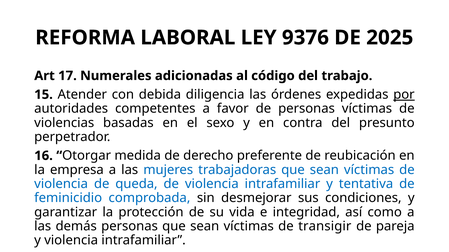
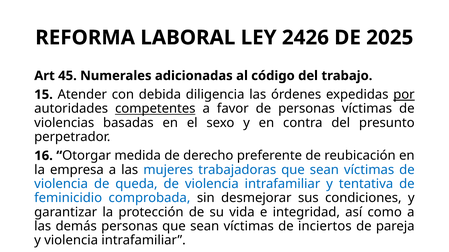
9376: 9376 -> 2426 (305, 38)
17: 17 -> 45 (67, 76)
competentes underline: none -> present (155, 109)
transigir: transigir -> inciertos (325, 227)
